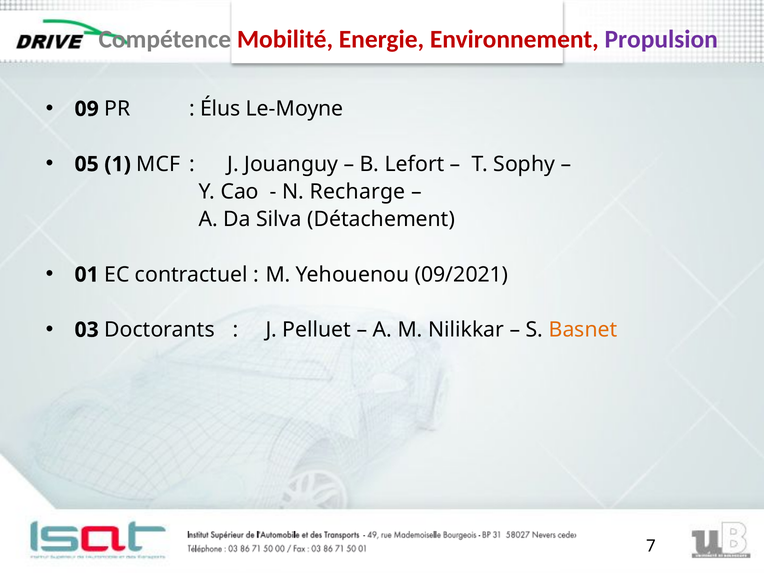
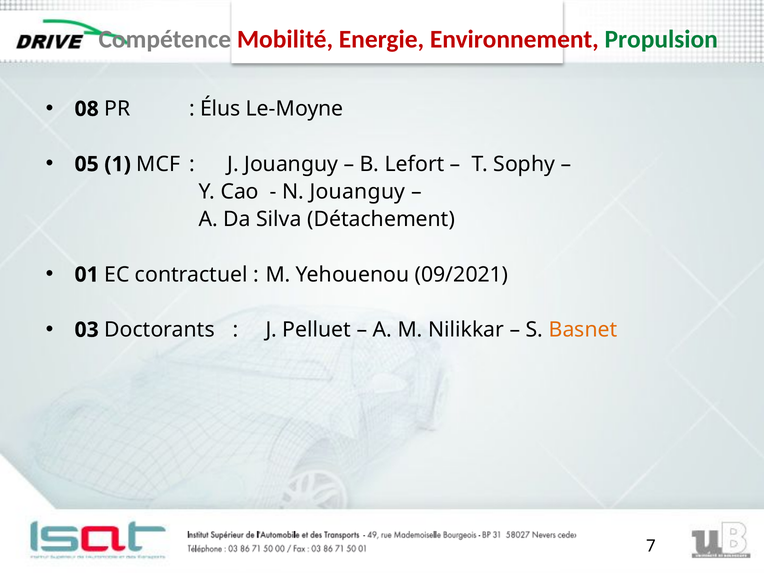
Propulsion colour: purple -> green (661, 39)
09: 09 -> 08 (87, 109)
N Recharge: Recharge -> Jouanguy (358, 192)
